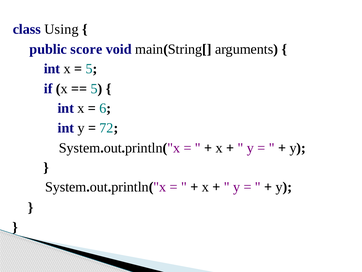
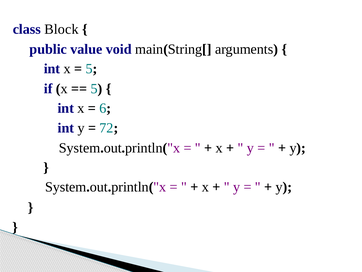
Using: Using -> Block (61, 29)
score: score -> value (86, 49)
